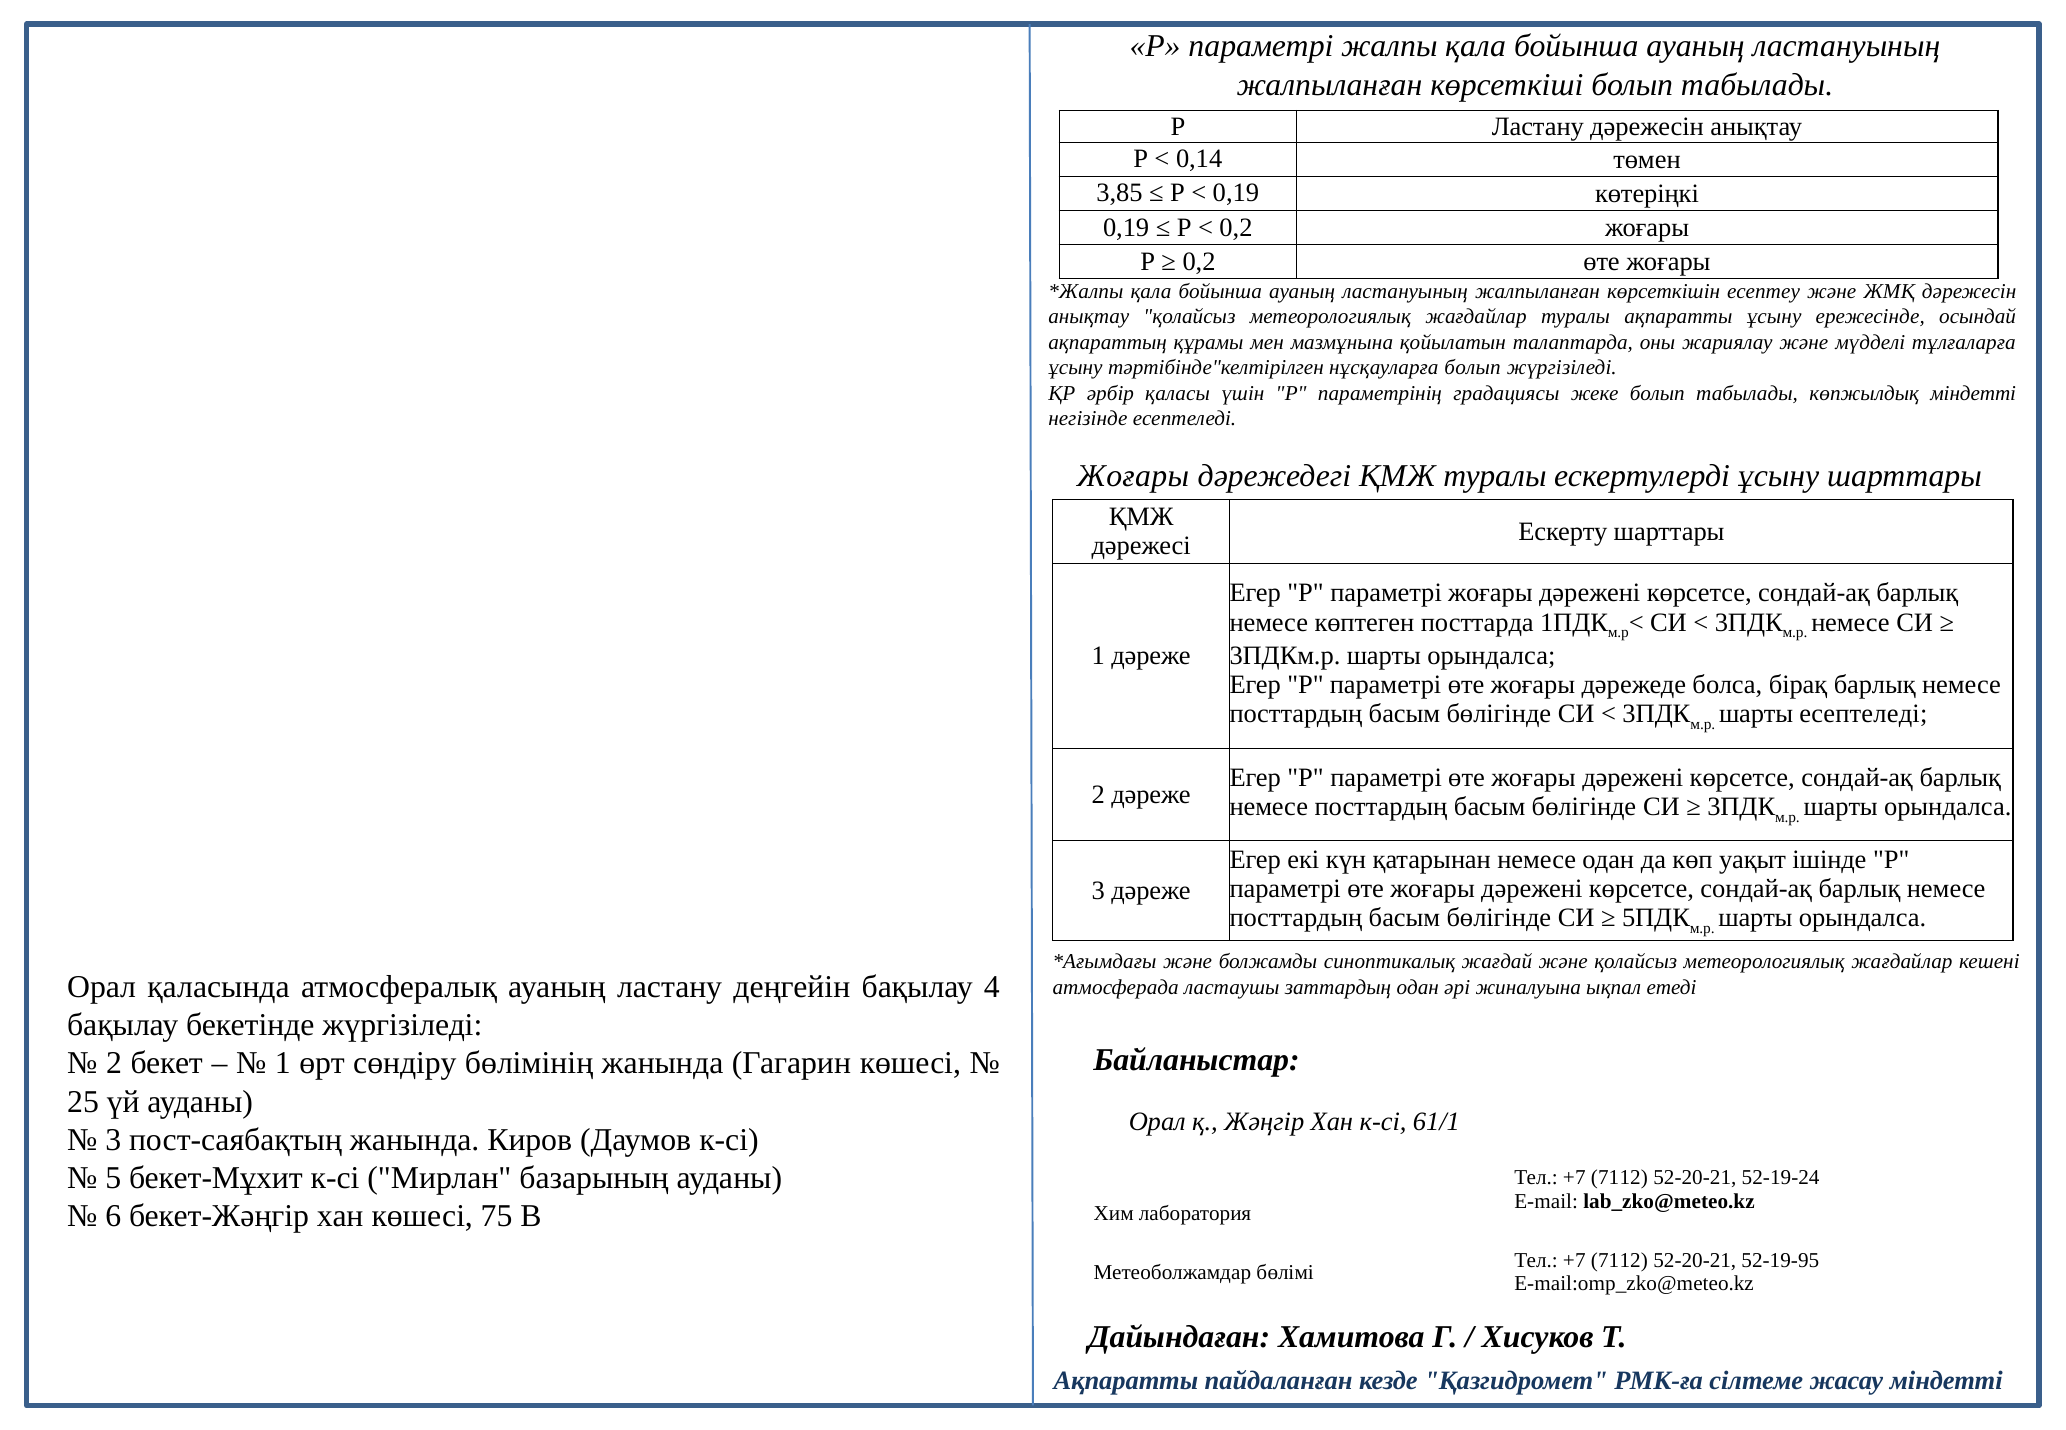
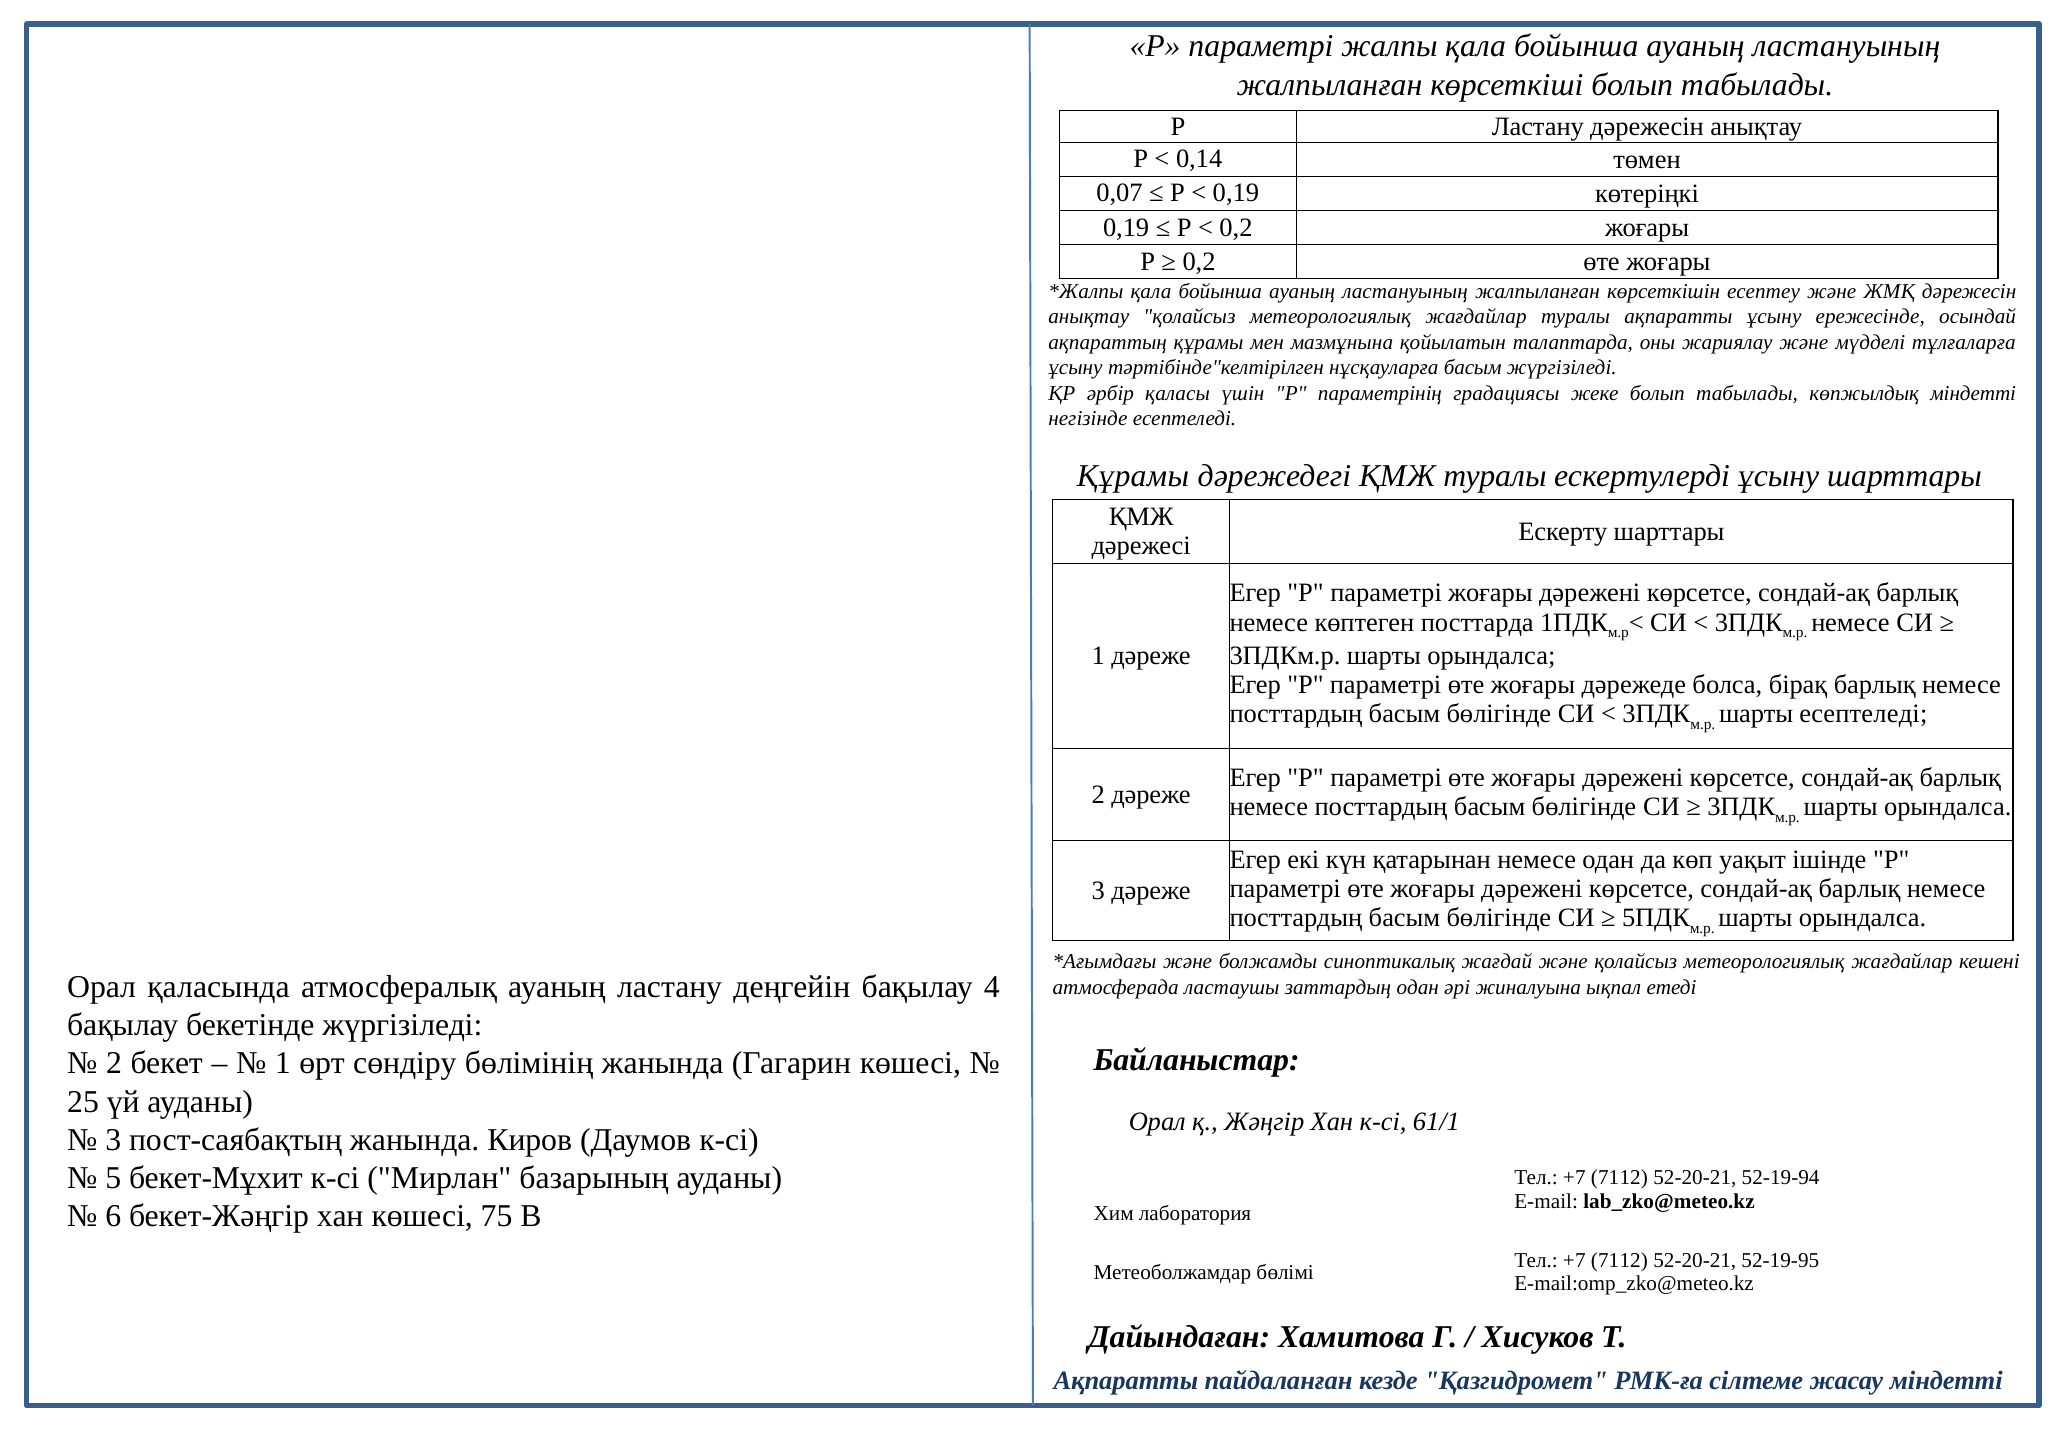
3,85: 3,85 -> 0,07 (1120, 193)
нұсқауларға болып: болып -> басым (1473, 368)
Жоғары: Жоғары -> Құрамы (1133, 476)
52-19-24: 52-19-24 -> 52-19-94 (1781, 1178)
